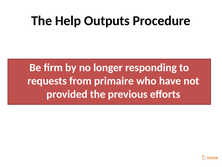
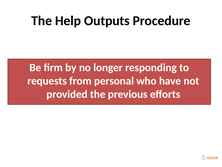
primaire: primaire -> personal (114, 81)
